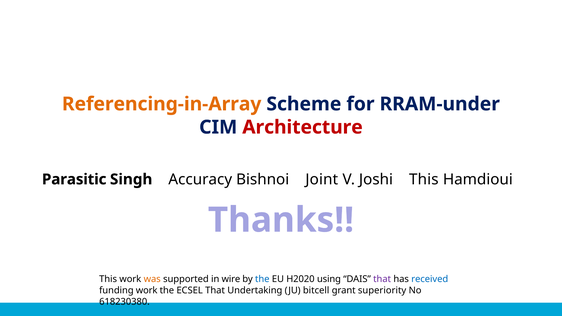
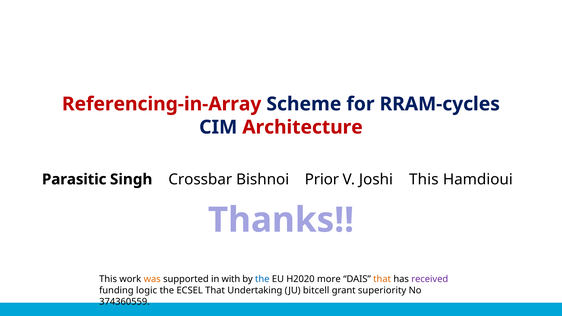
Referencing-in-Array colour: orange -> red (162, 104)
RRAM-under: RRAM-under -> RRAM-cycles (440, 104)
Accuracy: Accuracy -> Crossbar (200, 179)
Joint: Joint -> Prior (322, 179)
wire: wire -> with (231, 279)
using: using -> more (329, 279)
that colour: purple -> orange (382, 279)
received colour: blue -> purple (430, 279)
funding work: work -> logic (147, 290)
618230380: 618230380 -> 374360559 (124, 302)
